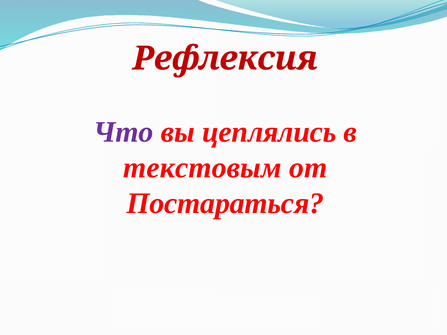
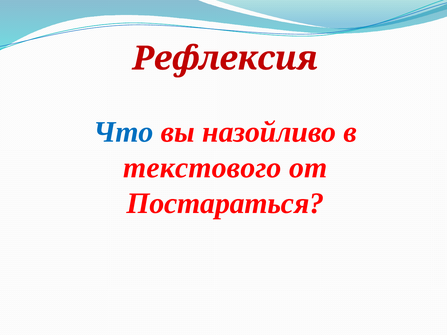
Что colour: purple -> blue (123, 132)
цеплялись: цеплялись -> назойливо (269, 132)
текстовым: текстовым -> текстового (202, 168)
